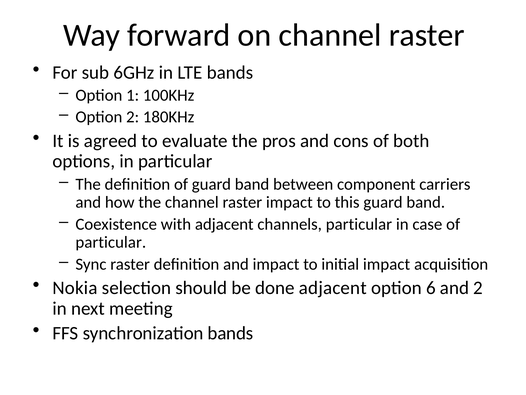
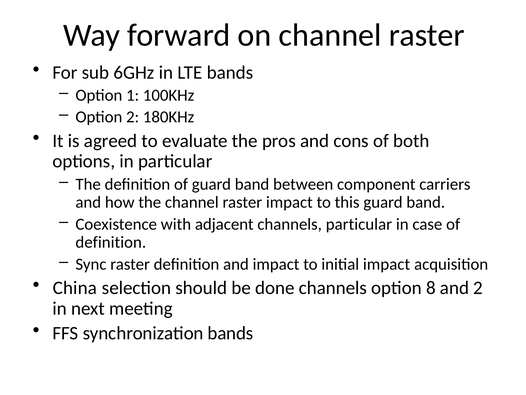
particular: particular -> definition (111, 242)
Nokia: Nokia -> China (75, 288)
done adjacent: adjacent -> channels (333, 288)
6: 6 -> 8 (431, 288)
